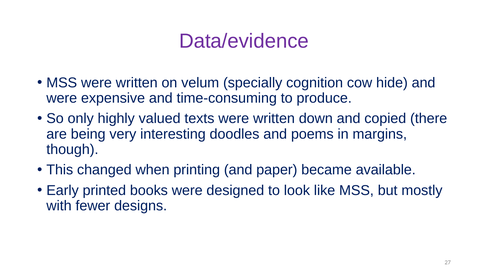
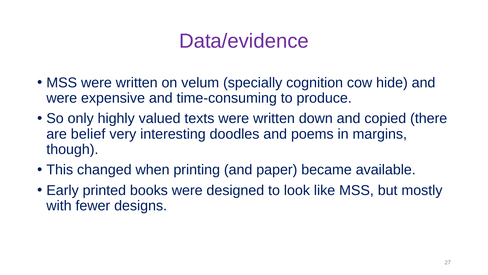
being: being -> belief (88, 134)
